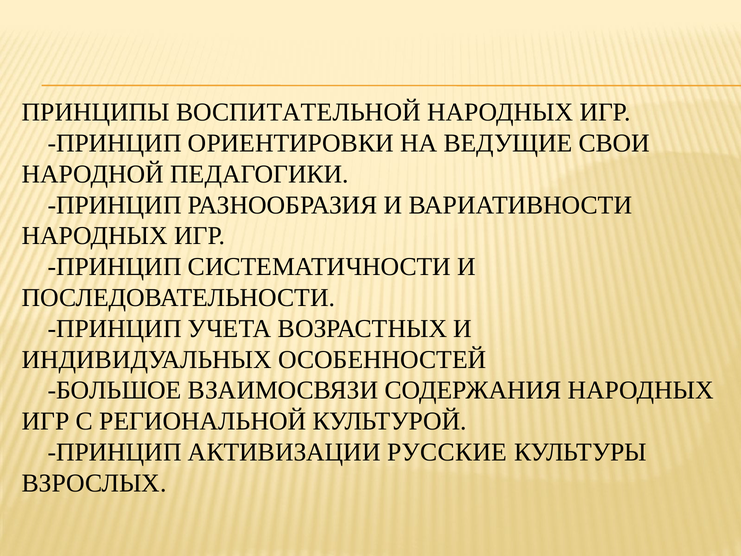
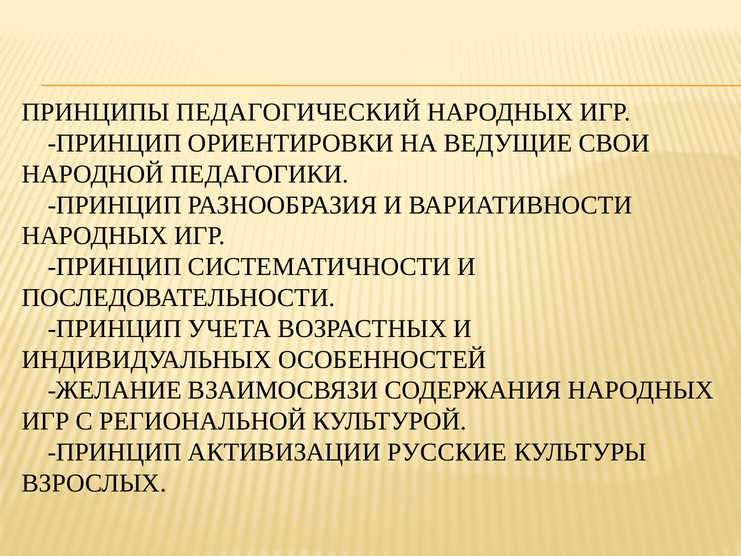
ВОСПИТАТЕЛЬНОЙ: ВОСПИТАТЕЛЬНОЙ -> ПЕДАГОГИЧЕСКИЙ (298, 112)
БОЛЬШОЕ: БОЛЬШОЕ -> ЖЕЛАНИЕ (115, 390)
